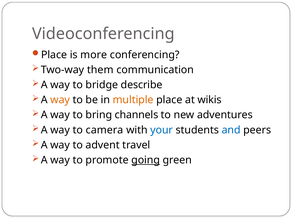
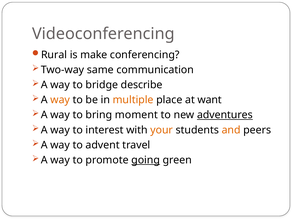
Place: Place -> Rural (54, 55)
more: more -> make (94, 55)
them: them -> same (100, 70)
wikis: wikis -> want (210, 100)
channels: channels -> moment (136, 115)
adventures underline: none -> present (225, 115)
camera: camera -> interest (105, 130)
your colour: blue -> orange (162, 130)
and colour: blue -> orange (231, 130)
